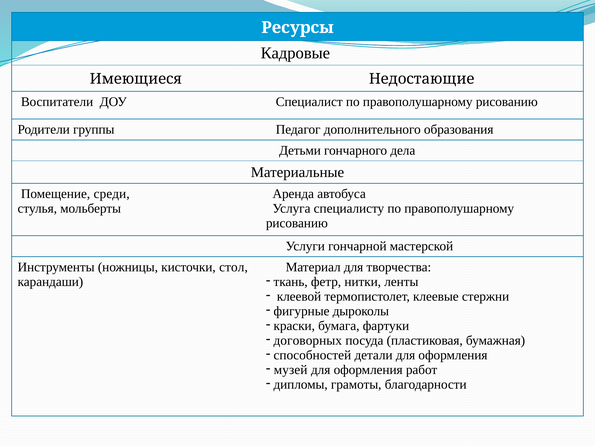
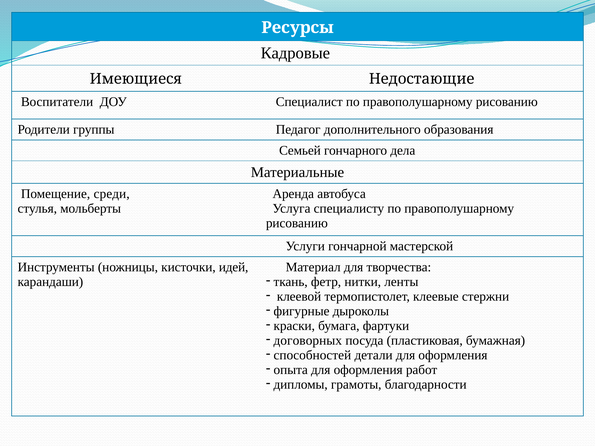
Детьми: Детьми -> Семьей (300, 150)
стол: стол -> идей (234, 267)
музей: музей -> опыта (291, 370)
